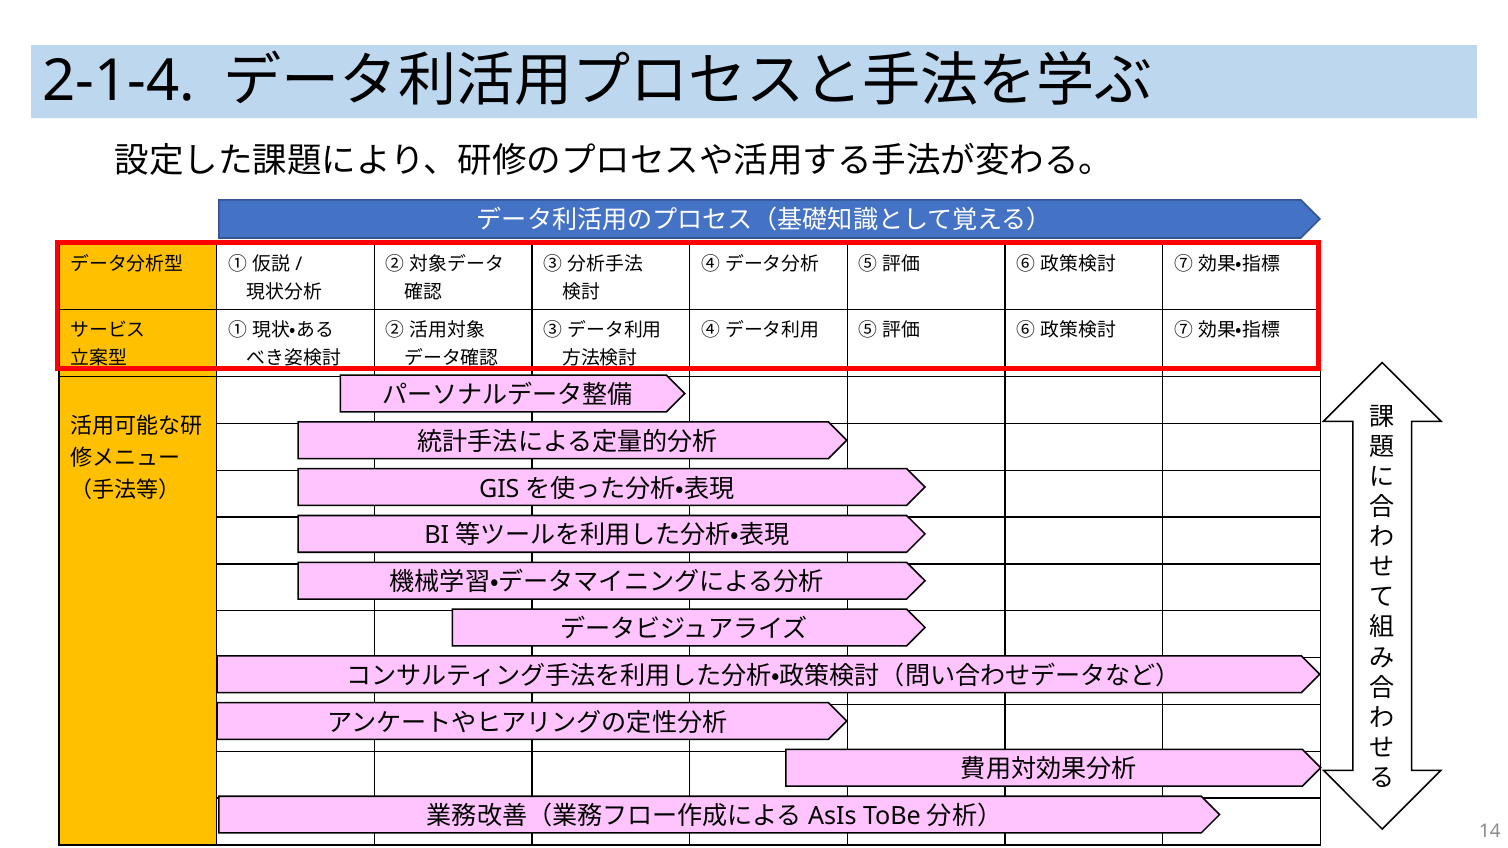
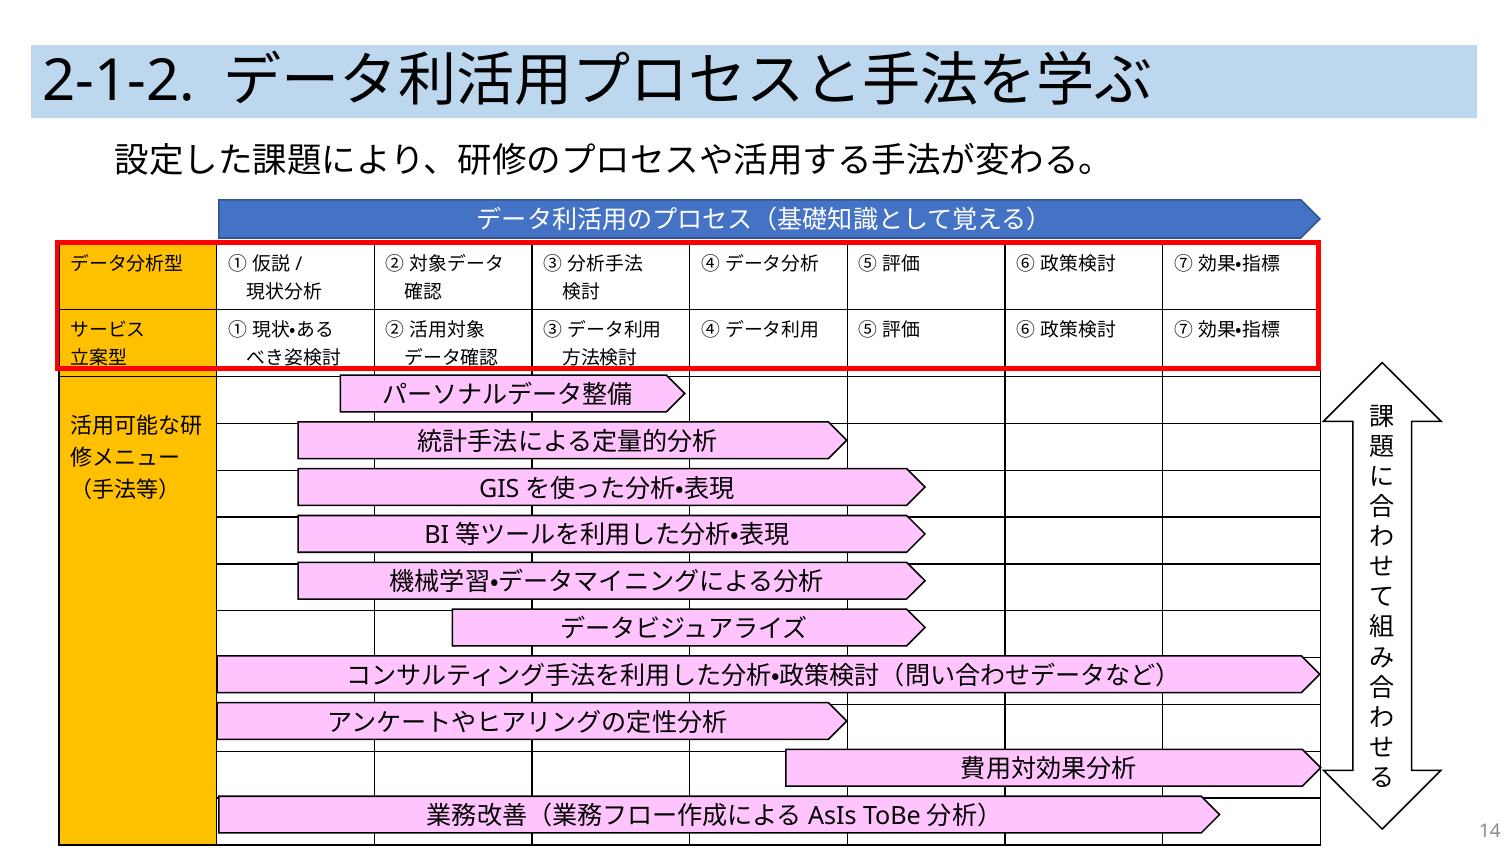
2-1-4: 2-1-4 -> 2-1-2 (119, 82)
